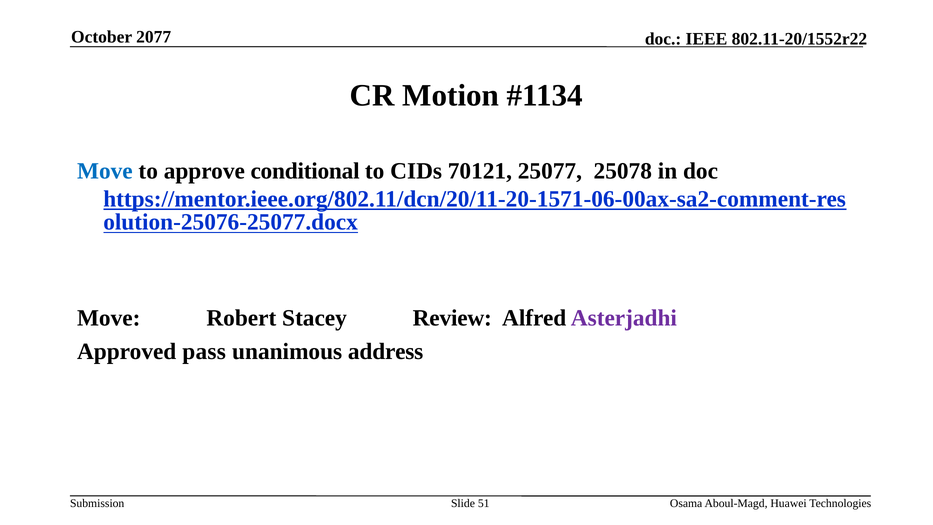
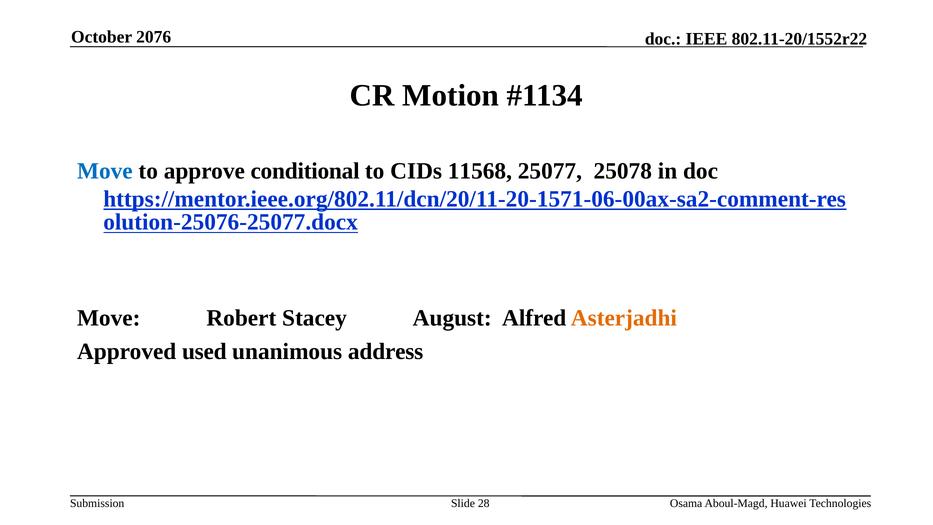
2077: 2077 -> 2076 (154, 37)
70121: 70121 -> 11568 (480, 171)
Review: Review -> August (452, 318)
Asterjadhi colour: purple -> orange (624, 318)
pass: pass -> used (204, 352)
51: 51 -> 28 (484, 503)
